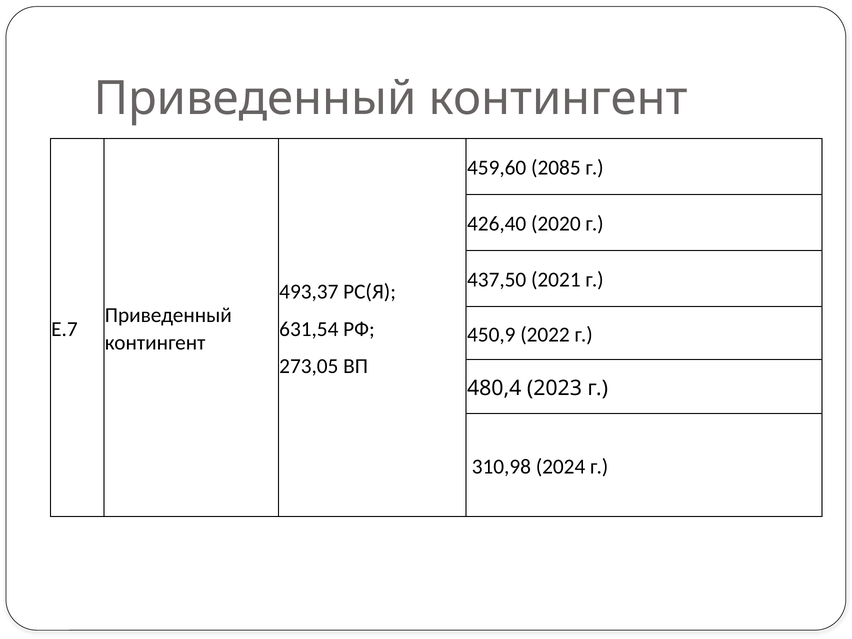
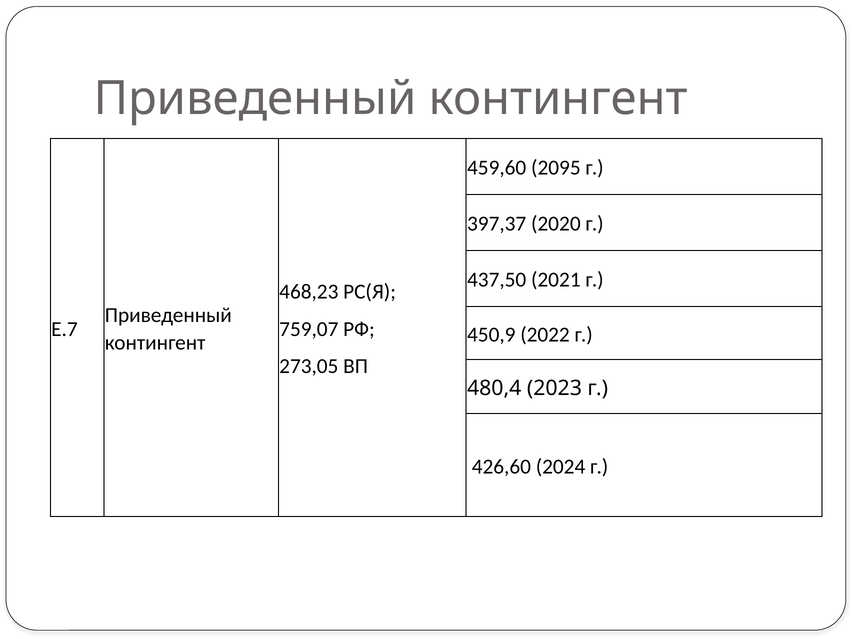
2085: 2085 -> 2095 (556, 168)
426,40: 426,40 -> 397,37 (497, 224)
493,37: 493,37 -> 468,23 (309, 292)
631,54: 631,54 -> 759,07 (309, 329)
310,98: 310,98 -> 426,60 (501, 467)
